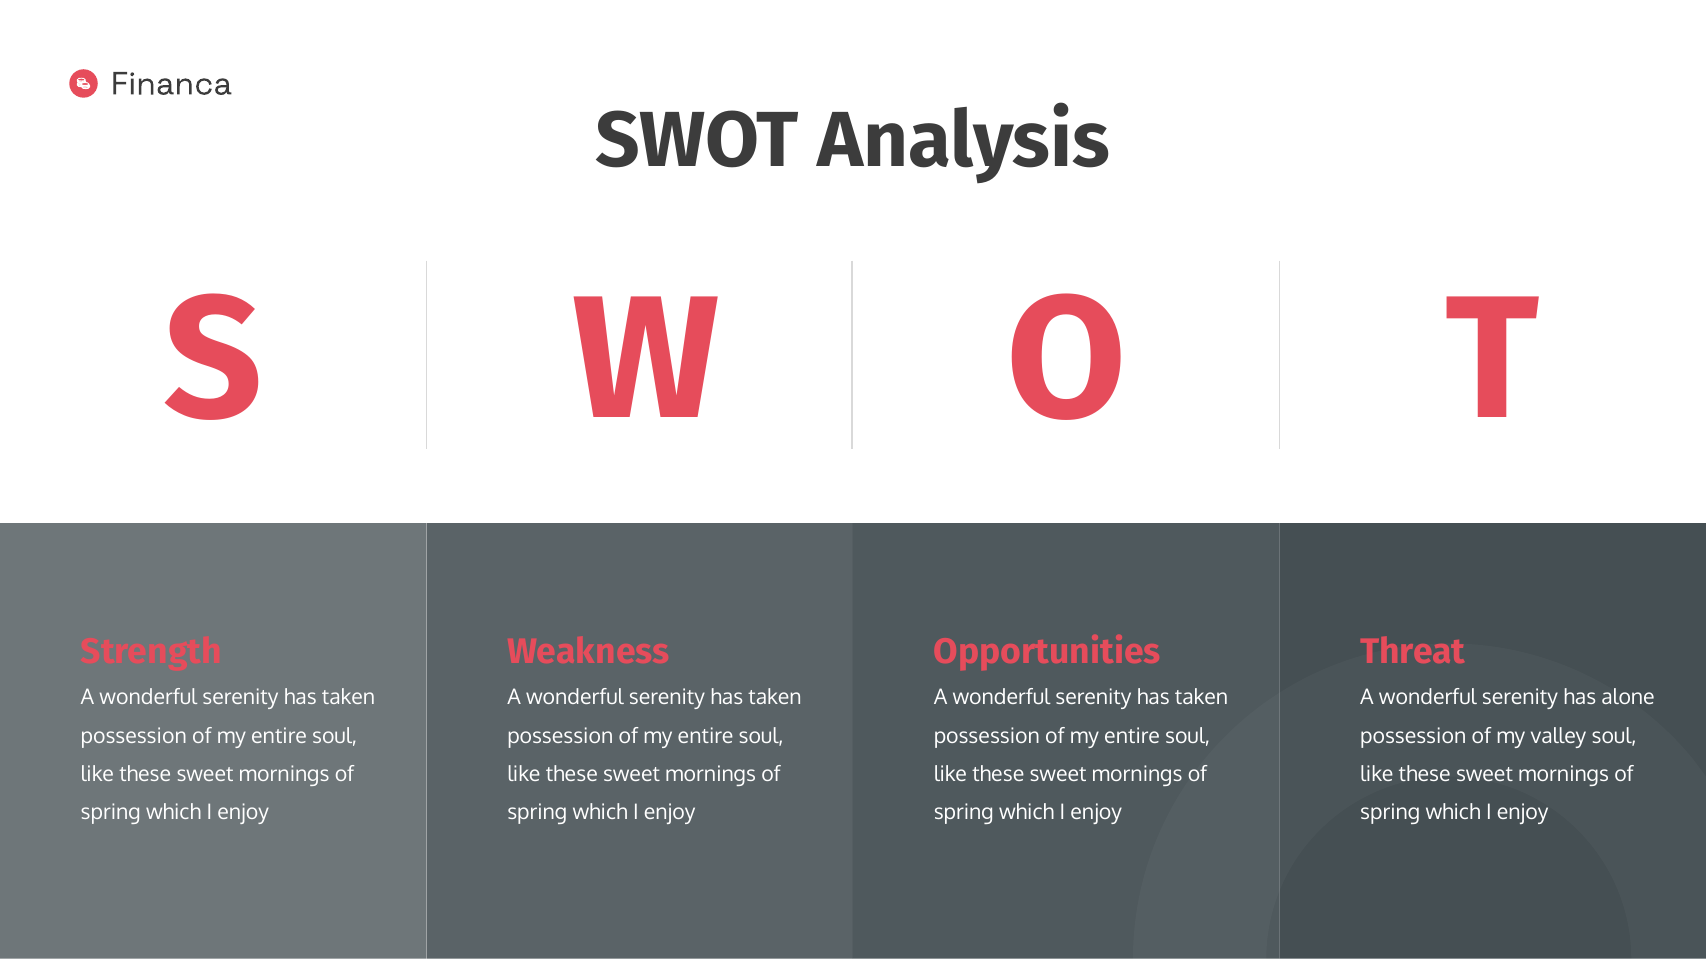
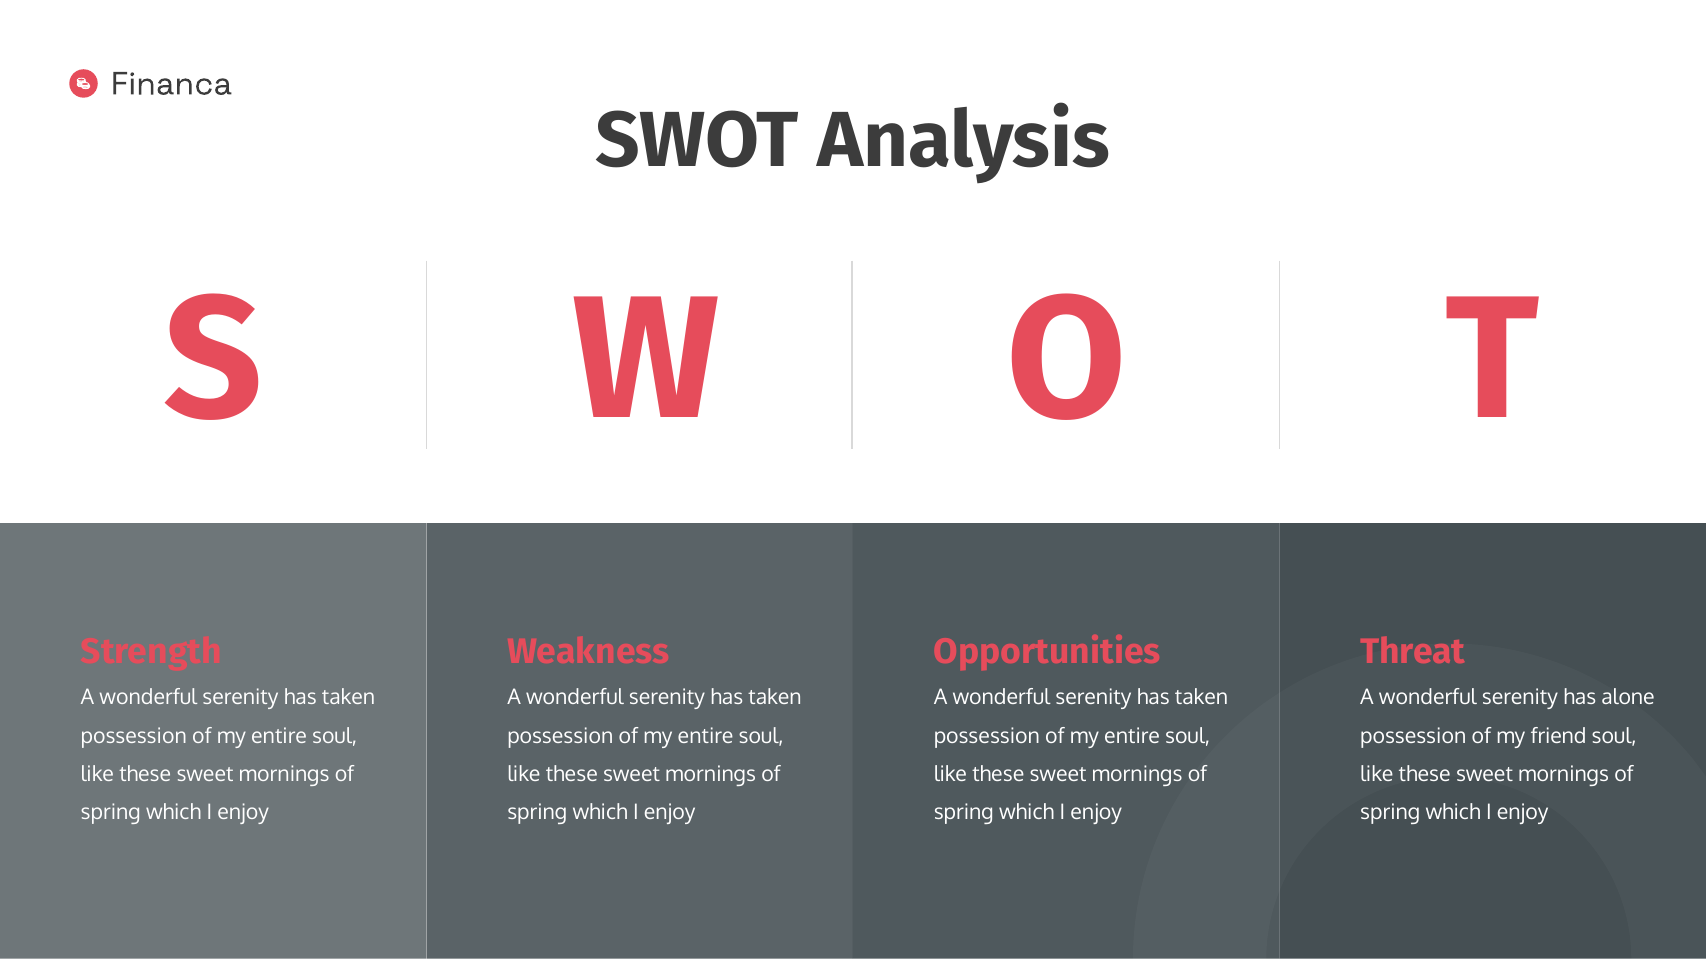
valley: valley -> friend (1559, 737)
